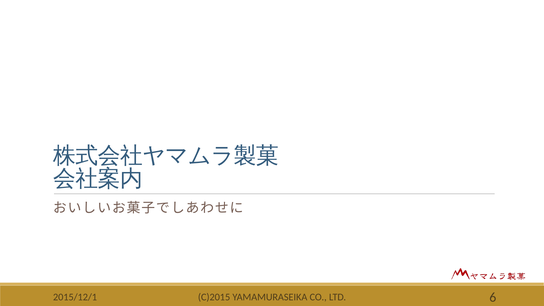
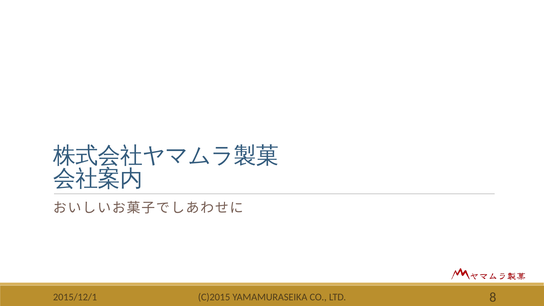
6: 6 -> 8 (493, 297)
